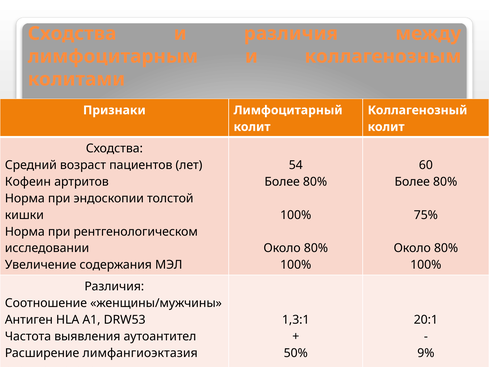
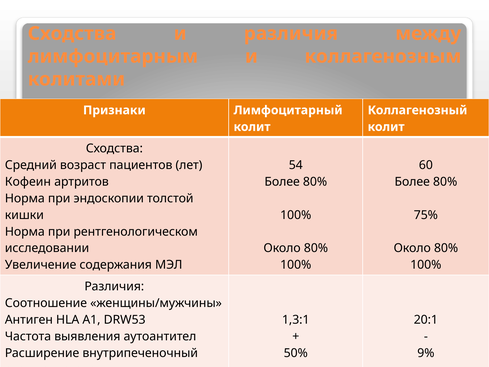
лимфангиоэктазия: лимфангиоэктазия -> внутрипеченочный (140, 353)
